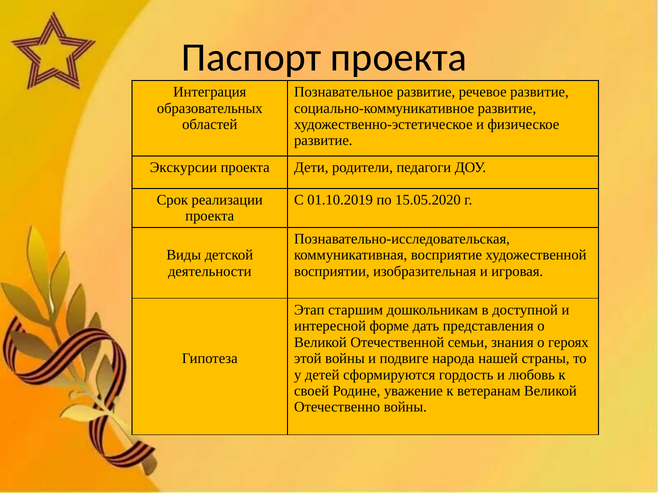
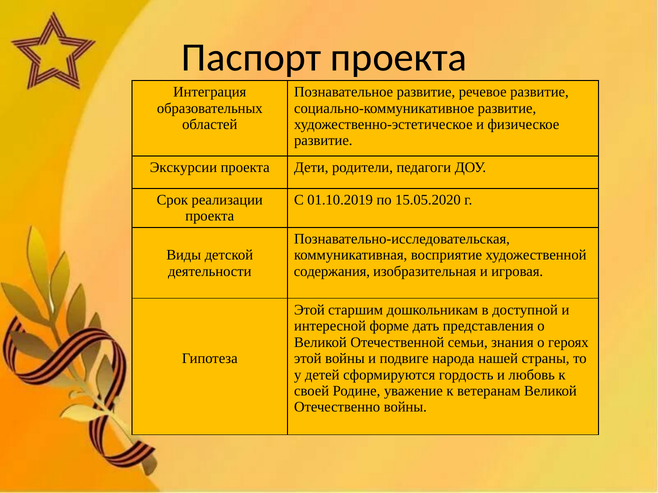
восприятии: восприятии -> содержания (332, 272)
Этап: Этап -> Этой (309, 310)
